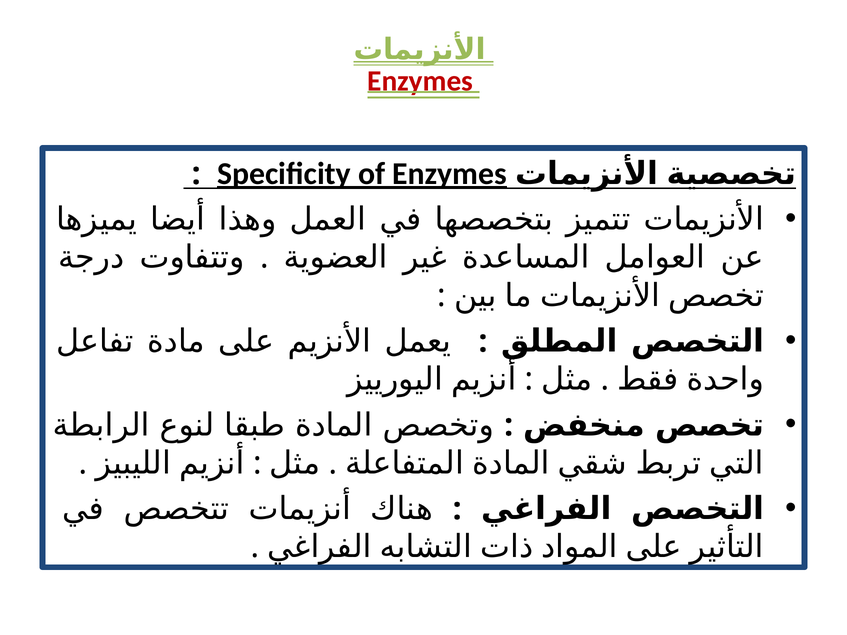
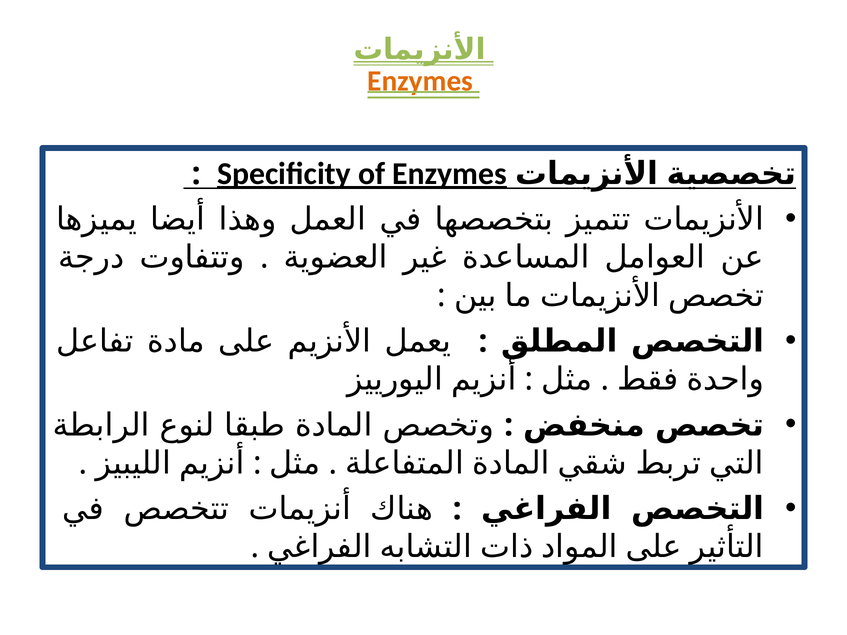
Enzymes colour: red -> orange (420, 81)
